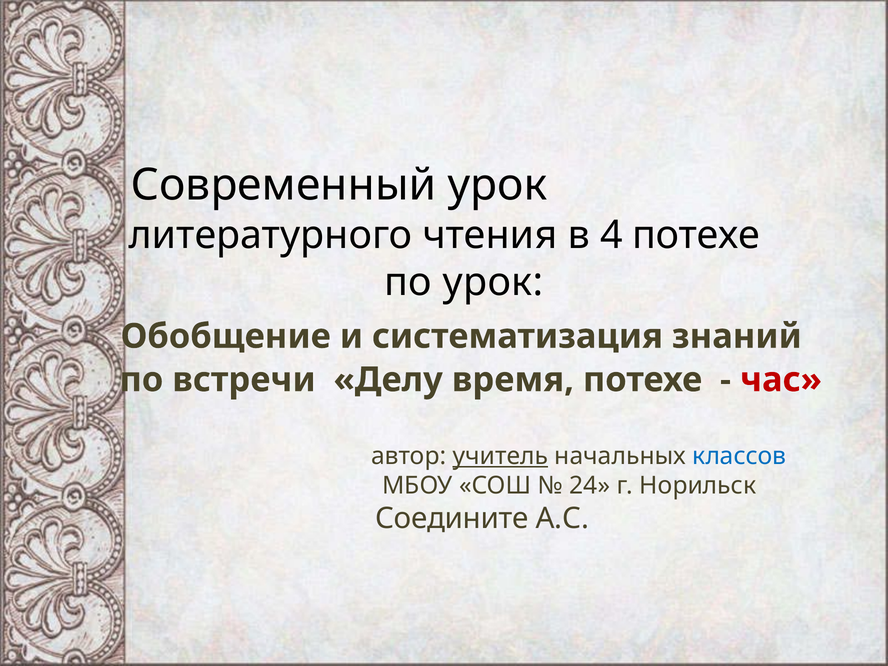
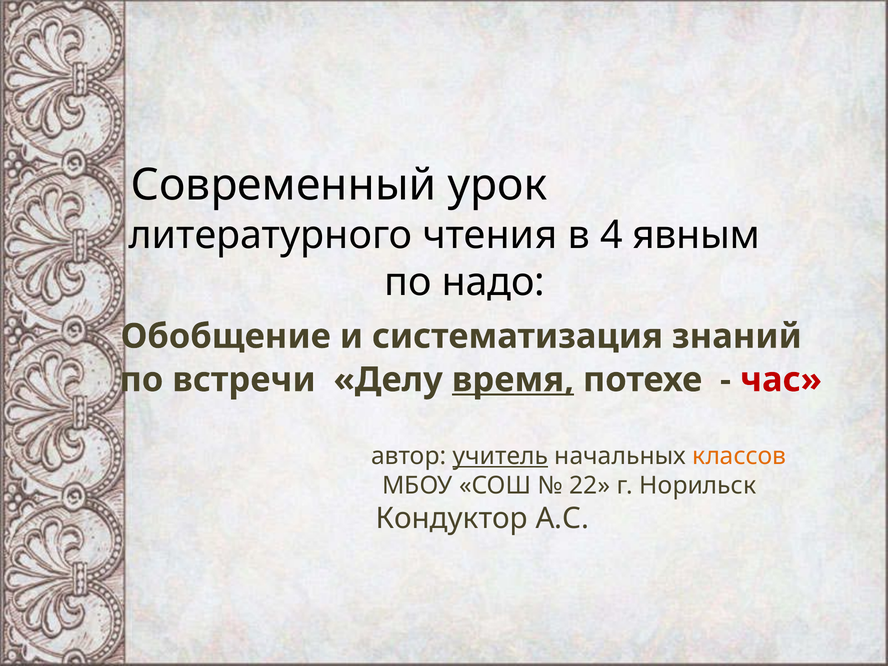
4 потехе: потехе -> явным (696, 235)
по урок: урок -> надо (493, 282)
время underline: none -> present (513, 380)
классов colour: blue -> orange (739, 456)
24: 24 -> 22 (590, 486)
Соедините: Соедините -> Кондуктор (452, 519)
